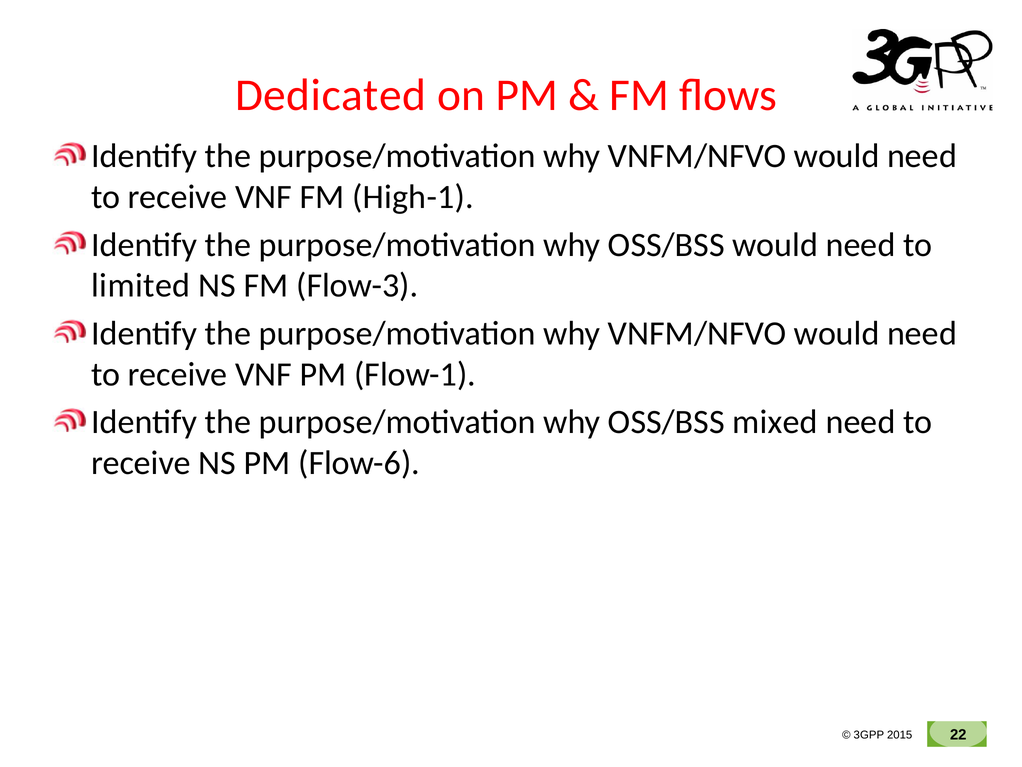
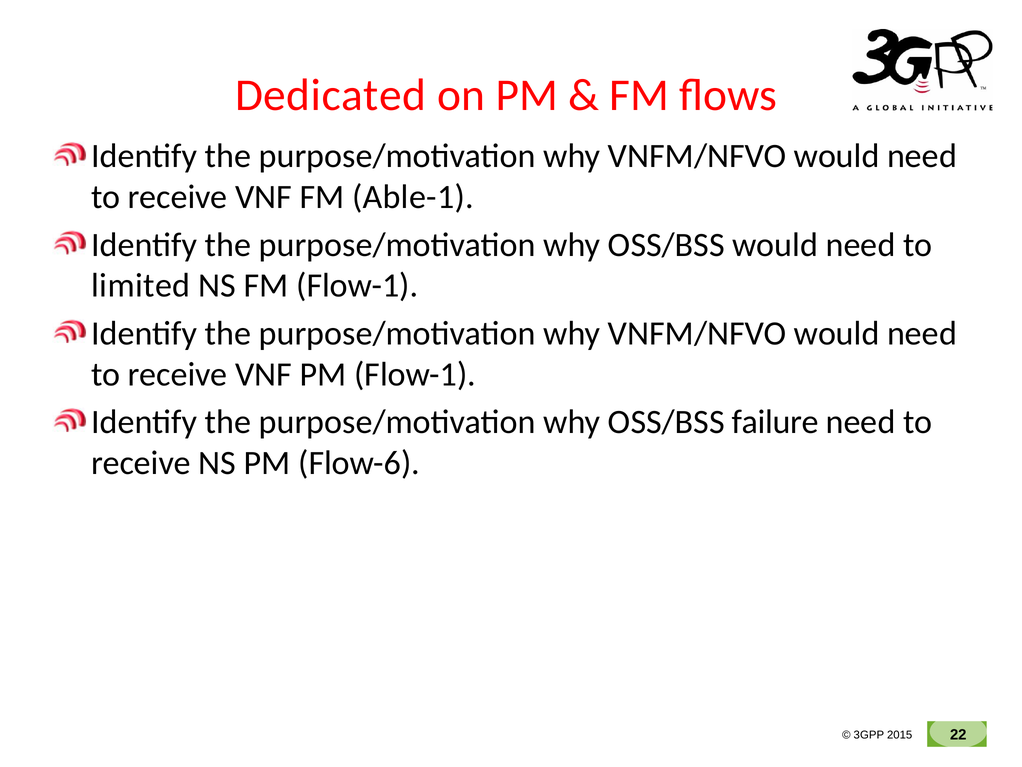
High-1: High-1 -> Able-1 (413, 197)
FM Flow-3: Flow-3 -> Flow-1 (357, 285)
mixed: mixed -> failure (775, 422)
